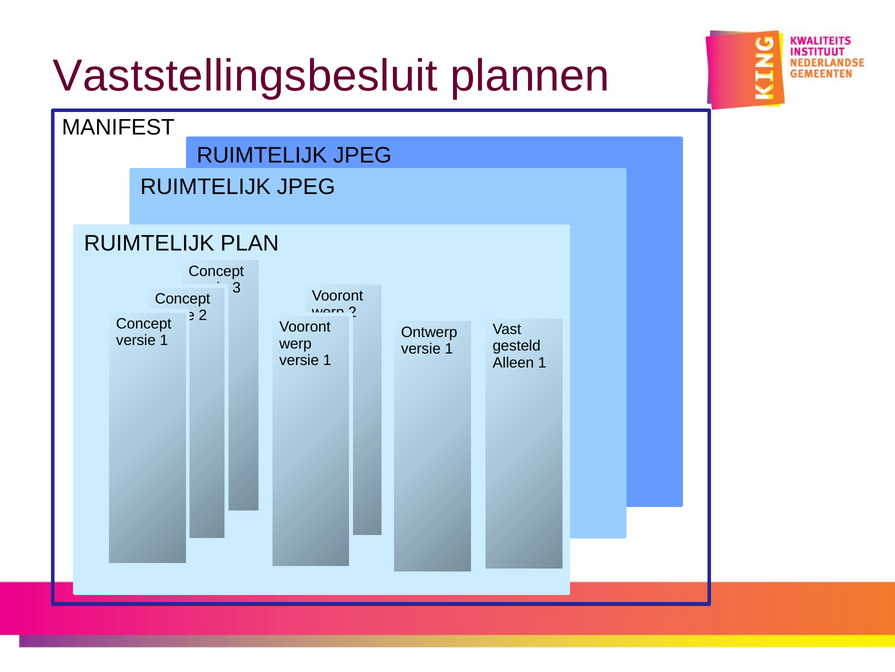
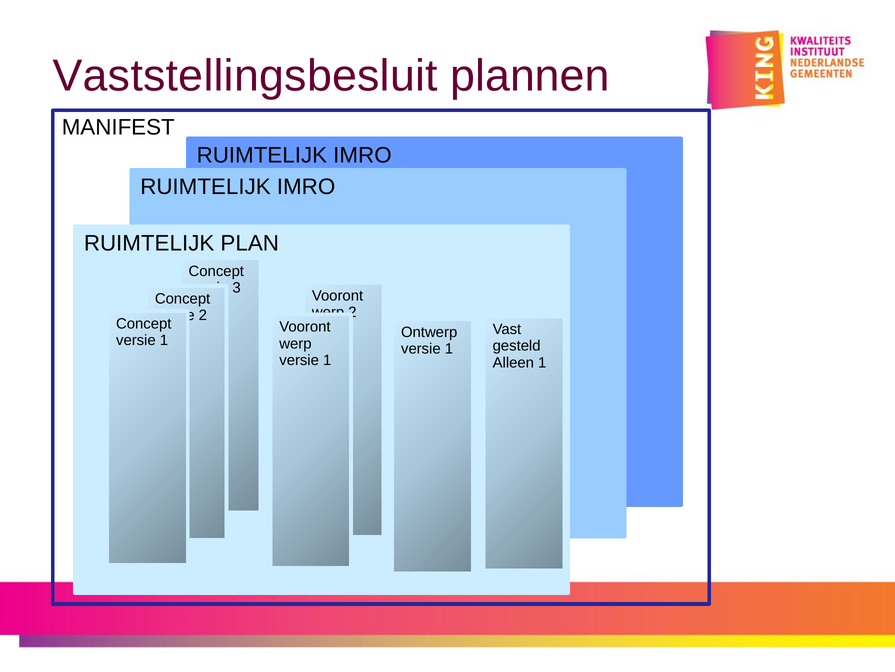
JPEG: JPEG -> IMRO (362, 155)
JPEG: JPEG -> IMRO (306, 187)
